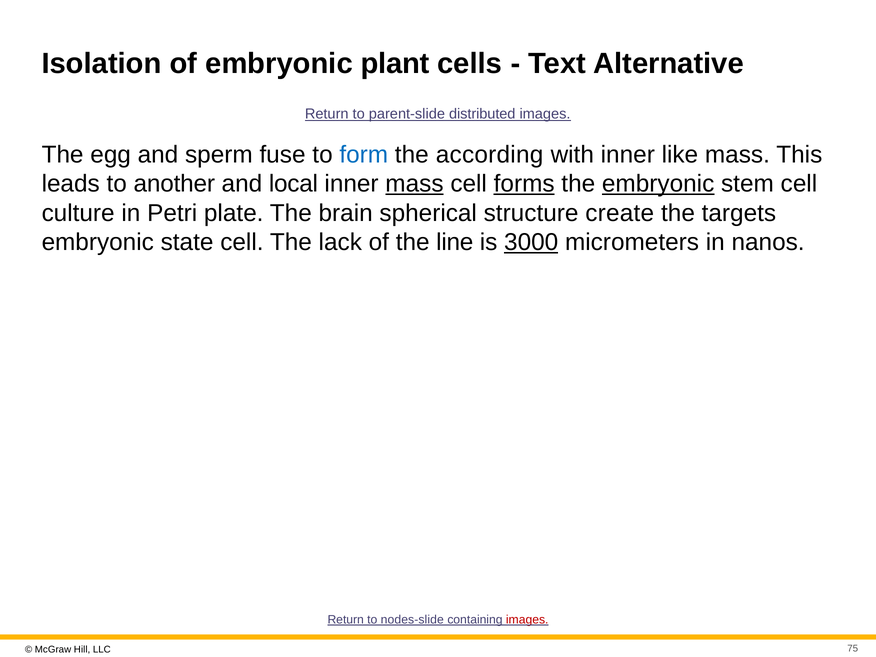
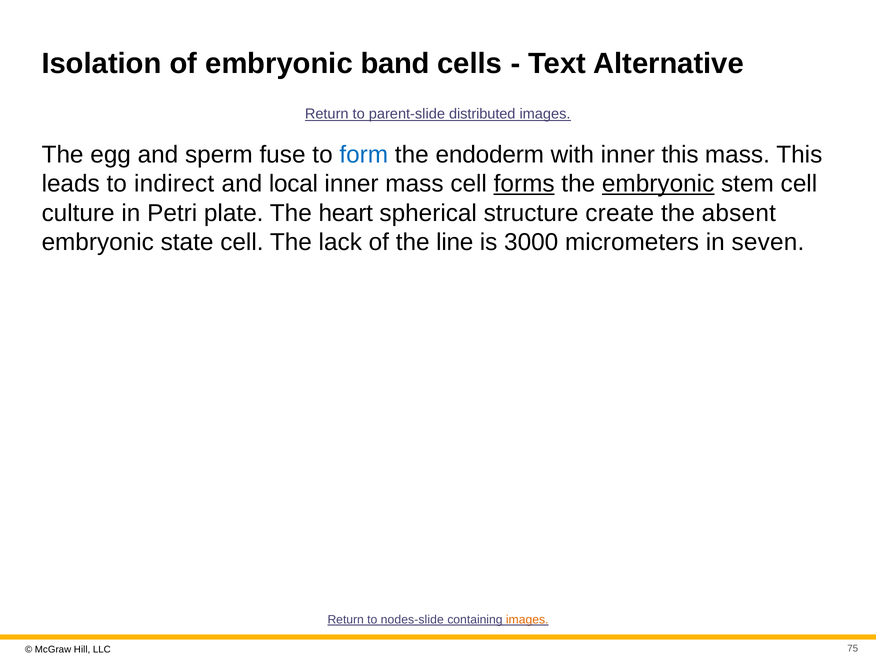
plant: plant -> band (395, 64)
according: according -> endoderm (490, 155)
inner like: like -> this (680, 155)
another: another -> indirect (174, 184)
mass underline: present -> none (414, 184)
brain: brain -> heart (346, 213)
targets: targets -> absent (739, 213)
3000 underline: present -> none (531, 242)
nanos: nanos -> seven (768, 242)
images colour: red -> orange (527, 620)
